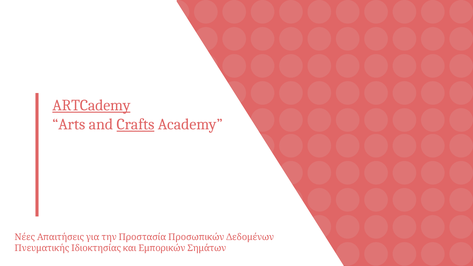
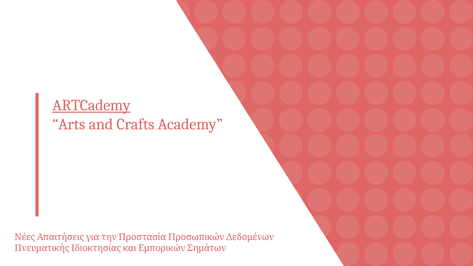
Crafts underline: present -> none (135, 124)
